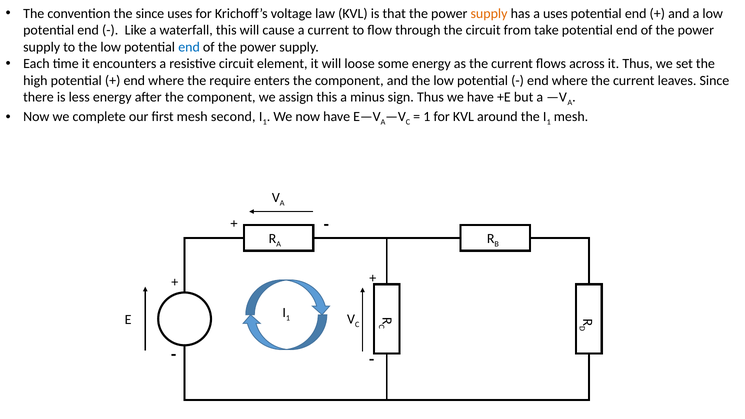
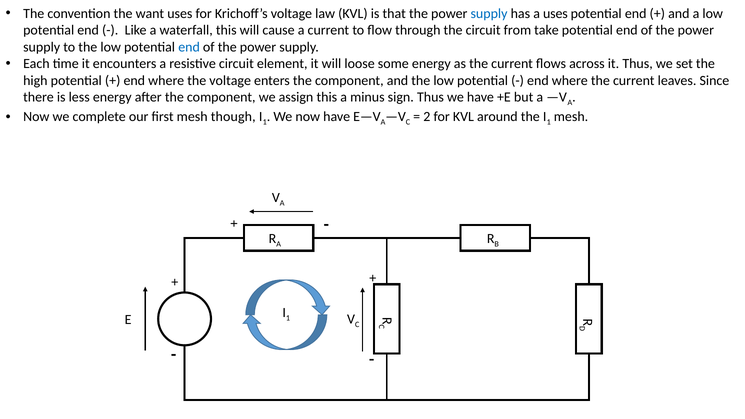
the since: since -> want (150, 14)
supply colour: orange -> blue (489, 14)
the require: require -> voltage (230, 81)
second: second -> though (233, 116)
1: 1 -> 2 (427, 116)
